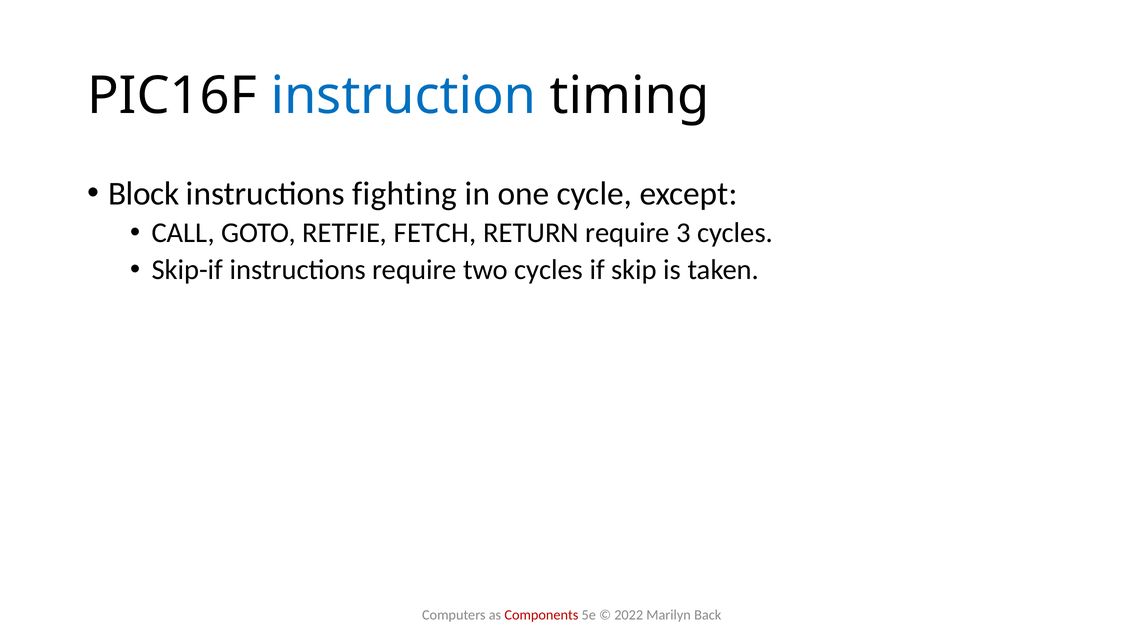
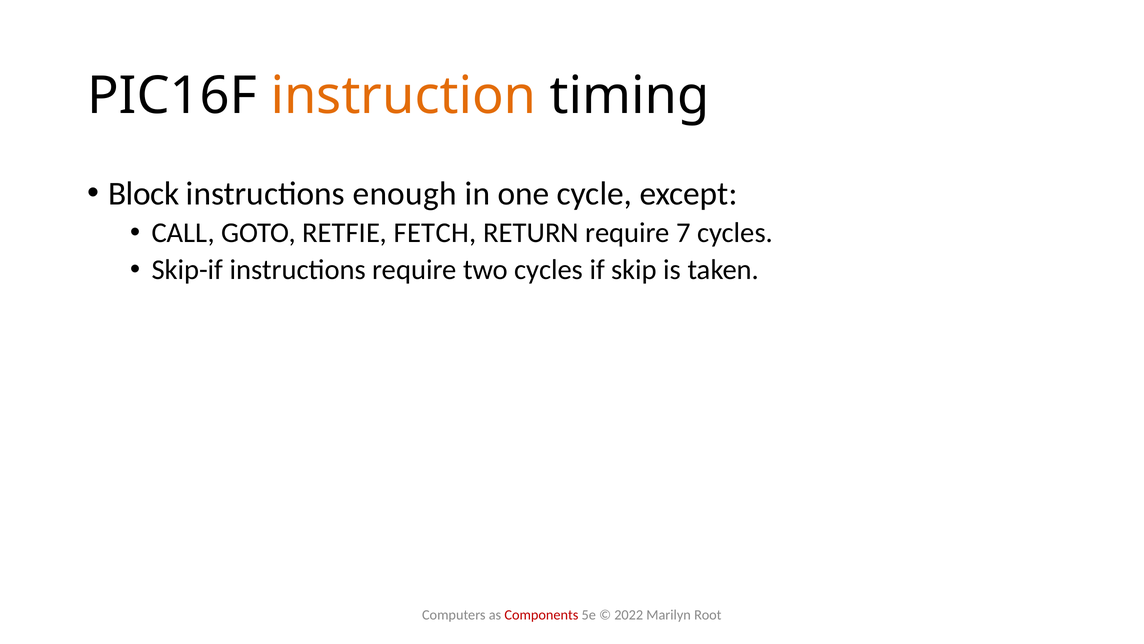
instruction colour: blue -> orange (403, 96)
fighting: fighting -> enough (405, 193)
3: 3 -> 7 (683, 233)
Back: Back -> Root (708, 614)
